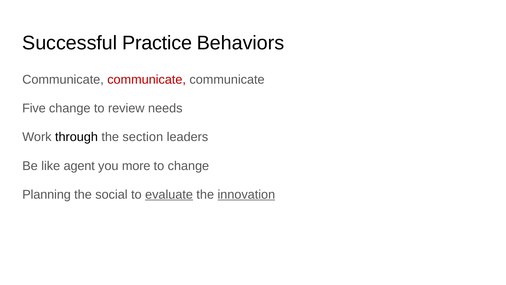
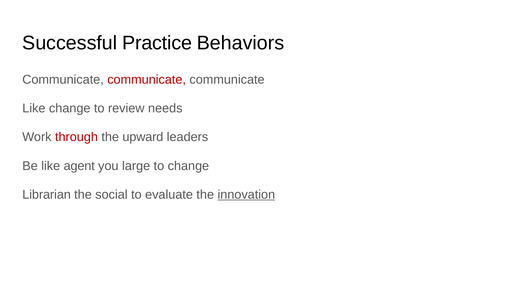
Five: Five -> Like (34, 108)
through colour: black -> red (76, 137)
section: section -> upward (143, 137)
more: more -> large (136, 166)
Planning: Planning -> Librarian (47, 194)
evaluate underline: present -> none (169, 194)
